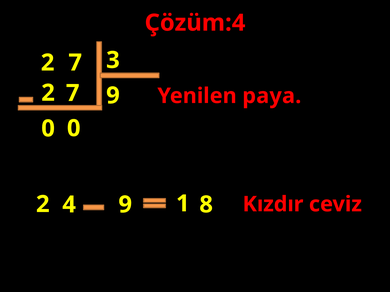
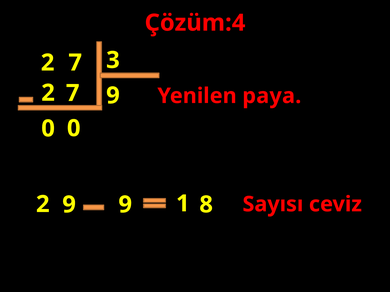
2 4: 4 -> 9 (69, 205)
Kızdır: Kızdır -> Sayısı (273, 205)
